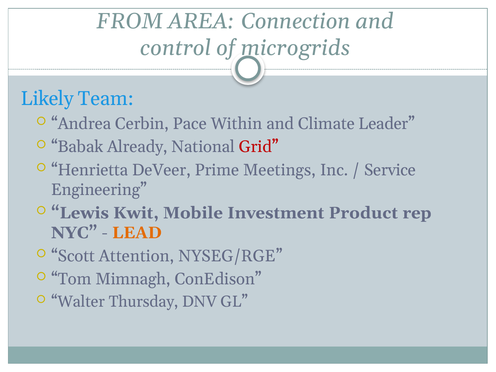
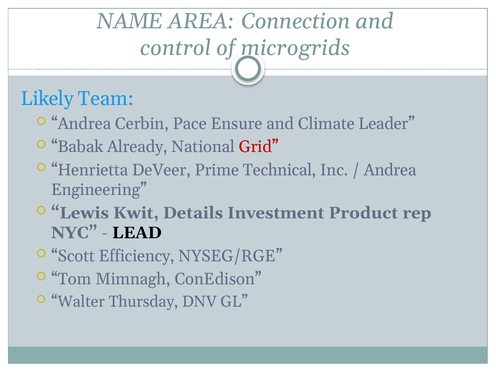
FROM: FROM -> NAME (130, 21)
Within: Within -> Ensure (237, 124)
Meetings: Meetings -> Technical (280, 170)
Service: Service -> Andrea (390, 170)
Mobile: Mobile -> Details (193, 213)
LEAD colour: orange -> black (137, 233)
Attention: Attention -> Efficiency (137, 256)
